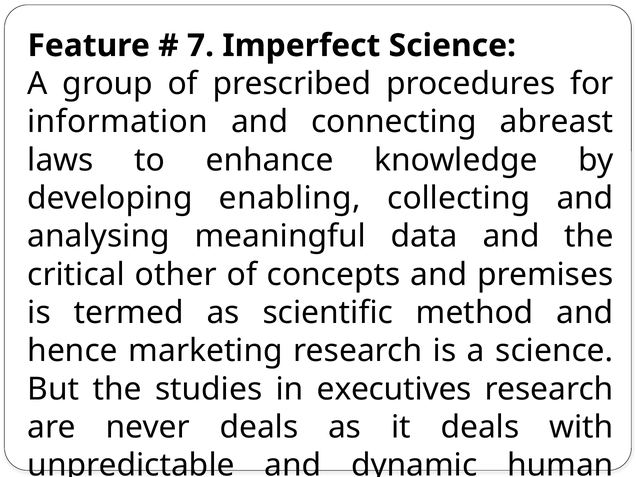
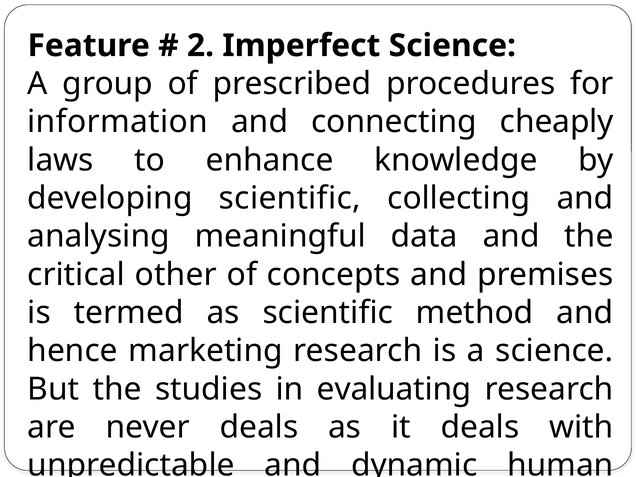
7: 7 -> 2 (200, 46)
abreast: abreast -> cheaply (557, 122)
developing enabling: enabling -> scientific (290, 198)
executives: executives -> evaluating (394, 389)
